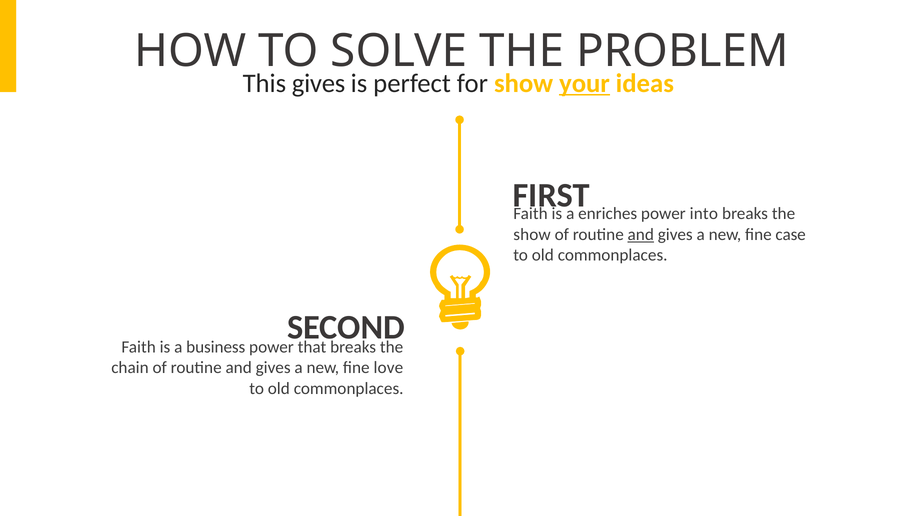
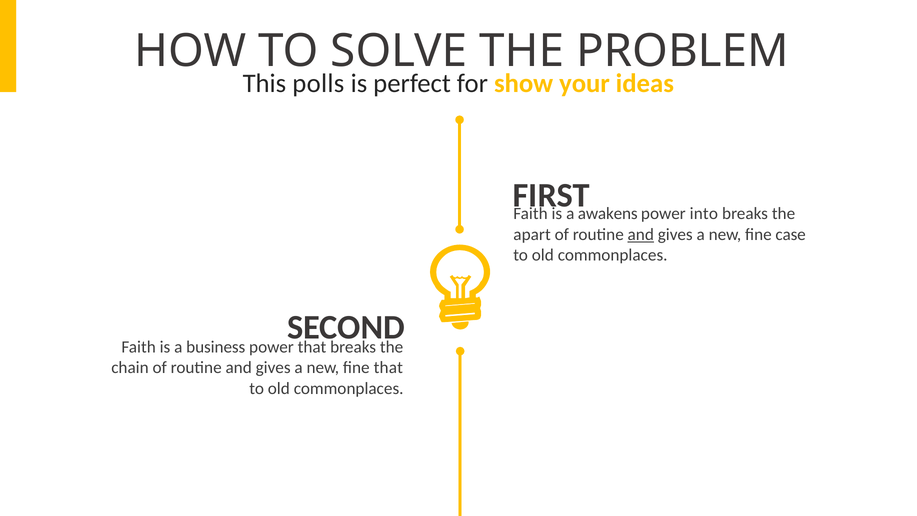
This gives: gives -> polls (318, 83)
your underline: present -> none (585, 83)
enriches: enriches -> awakens (608, 214)
show: show -> apart (532, 234)
fine love: love -> that (388, 368)
